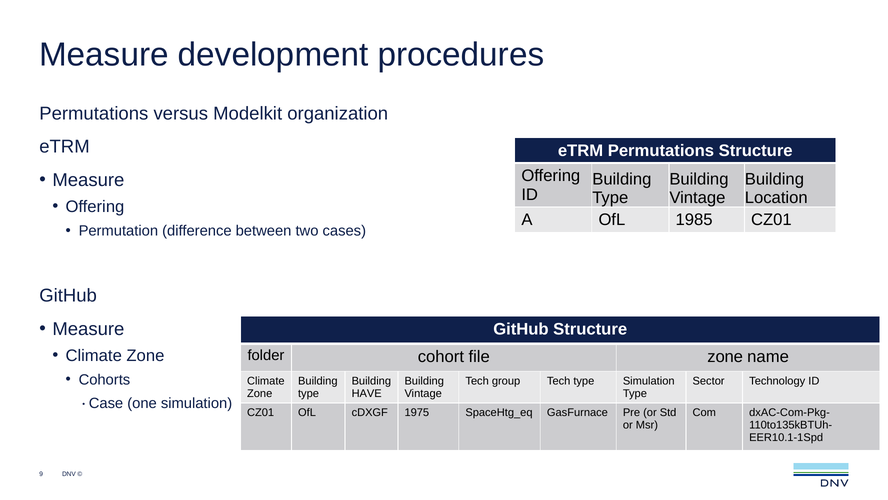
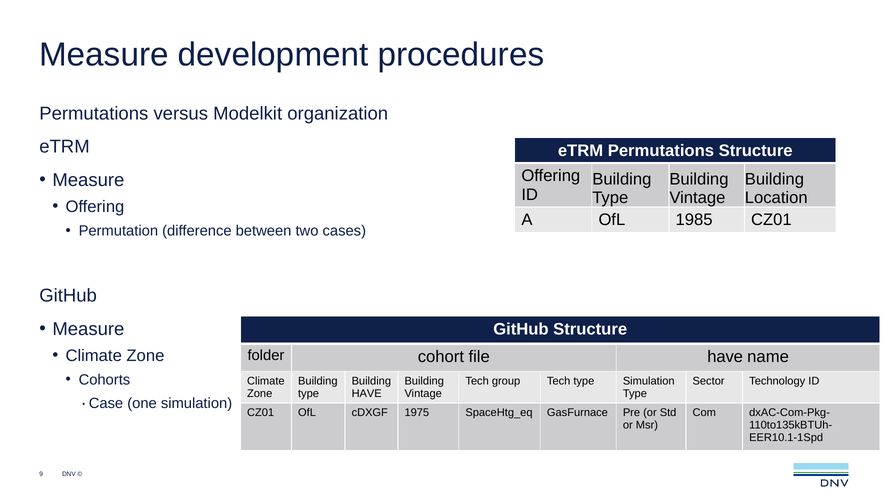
file zone: zone -> have (725, 356)
